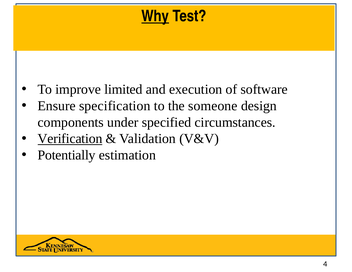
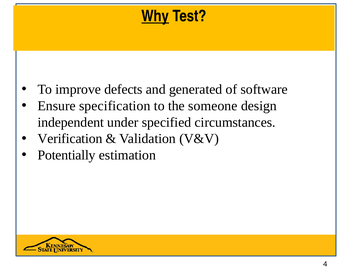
limited: limited -> defects (123, 89)
execution: execution -> generated (196, 89)
components: components -> independent (71, 122)
Verification underline: present -> none (70, 139)
